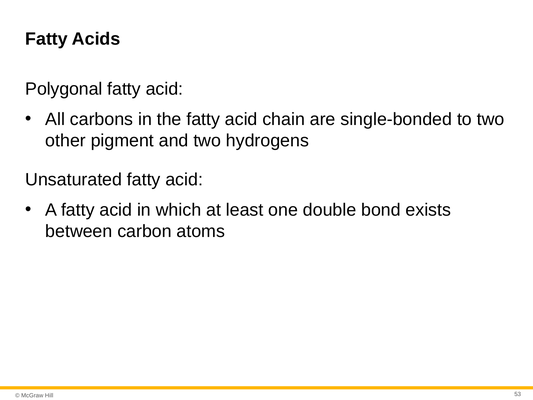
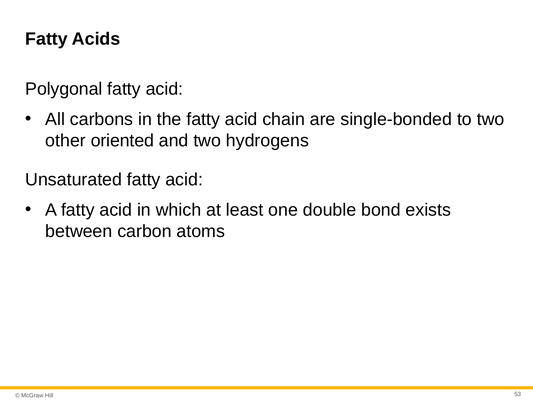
pigment: pigment -> oriented (122, 141)
